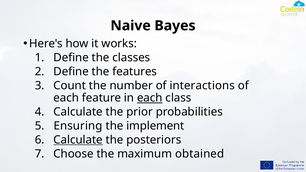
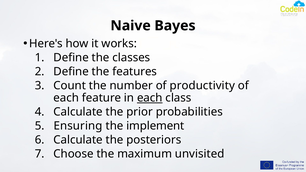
interactions: interactions -> productivity (202, 86)
Calculate underline: present -> none (78, 140)
obtained: obtained -> unvisited (200, 154)
